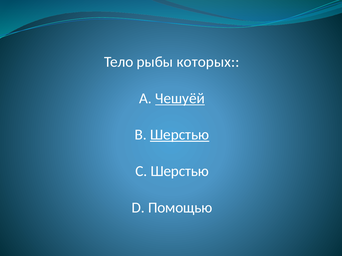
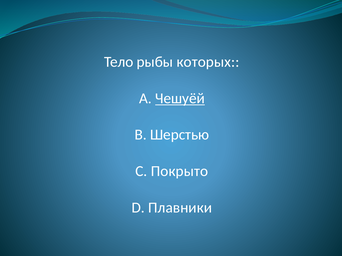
Шерстью underline: present -> none (180, 135)
С Шерстью: Шерстью -> Покрыто (179, 171)
Помощью: Помощью -> Плавники (180, 208)
